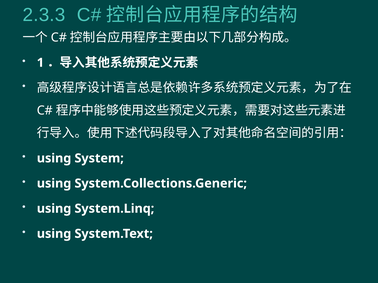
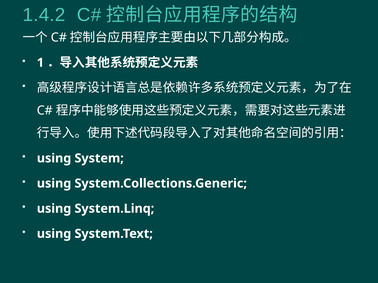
2.3.3: 2.3.3 -> 1.4.2 (44, 15)
